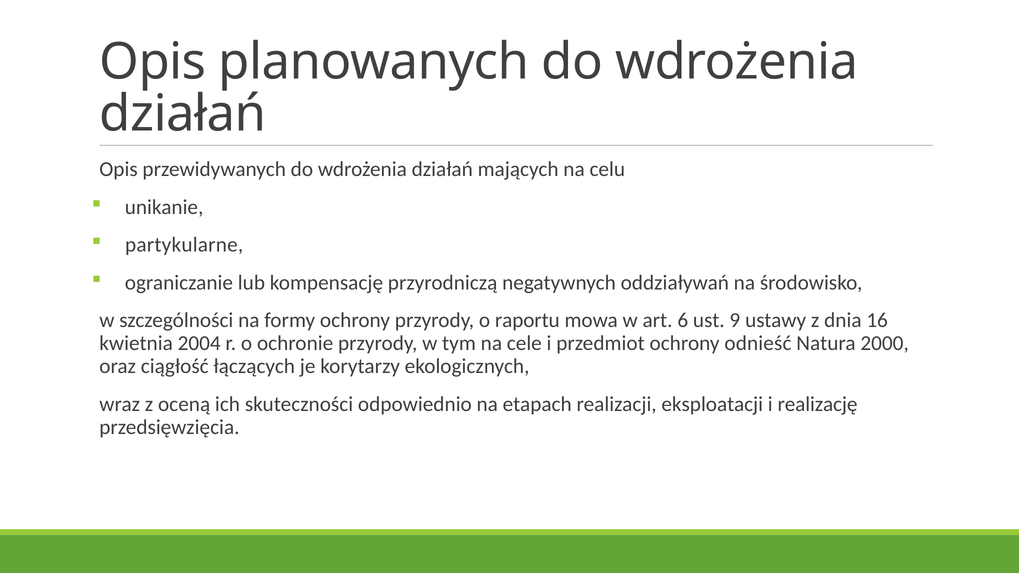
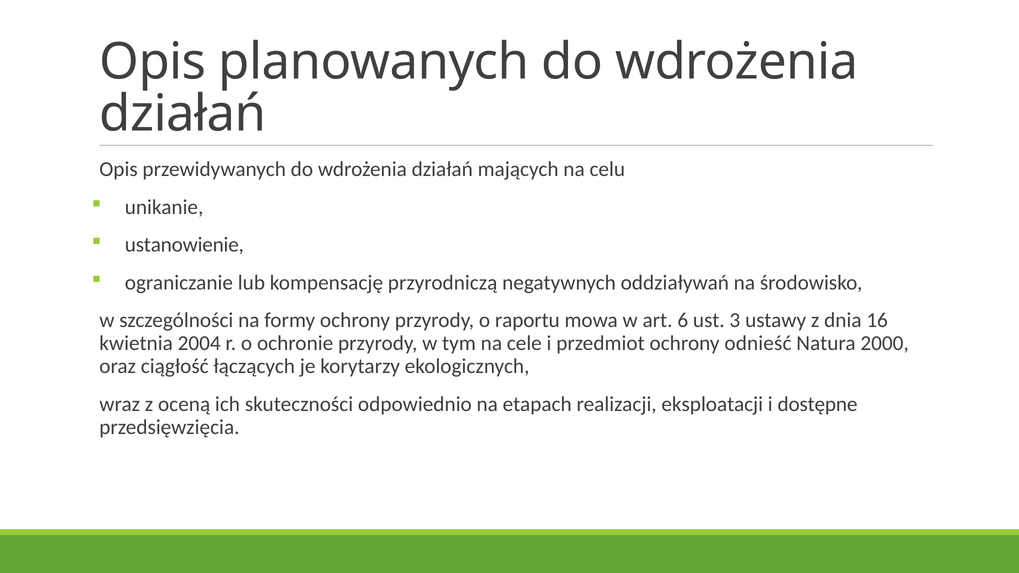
partykularne: partykularne -> ustanowienie (184, 245)
9: 9 -> 3 (735, 321)
realizację: realizację -> dostępne (818, 404)
